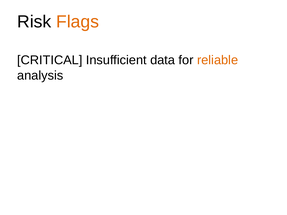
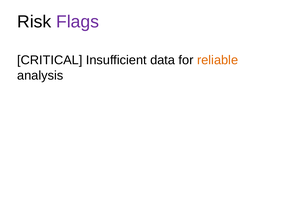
Flags colour: orange -> purple (78, 22)
